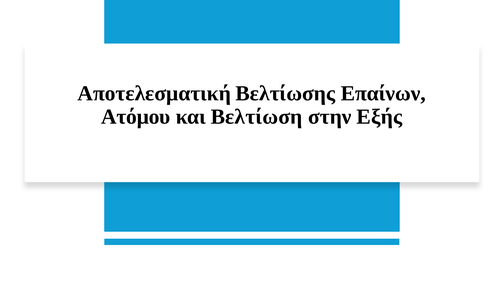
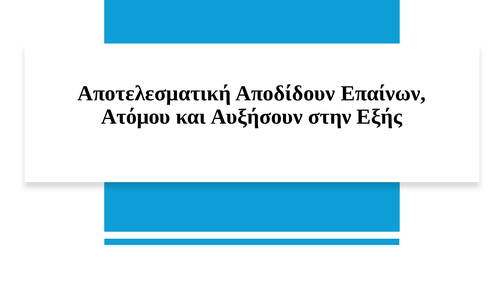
Βελτίωσης: Βελτίωσης -> Αποδίδουν (285, 94)
Βελτίωση: Βελτίωση -> Αυξήσουν (257, 117)
